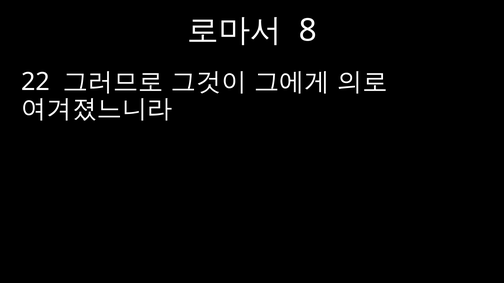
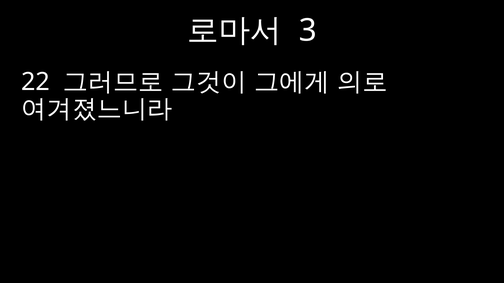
8: 8 -> 3 (308, 30)
